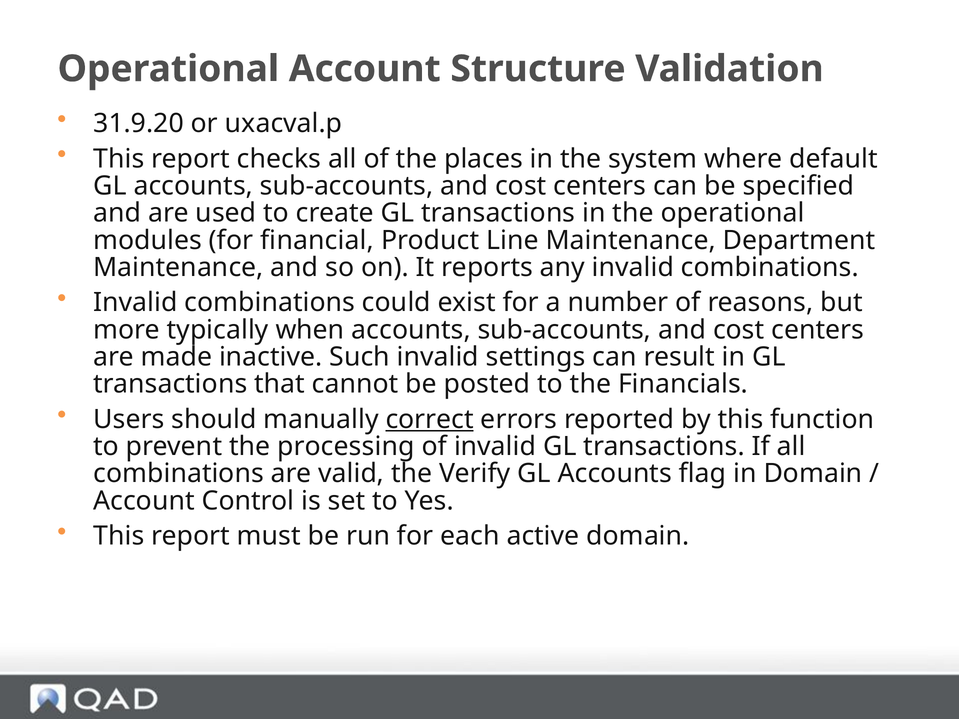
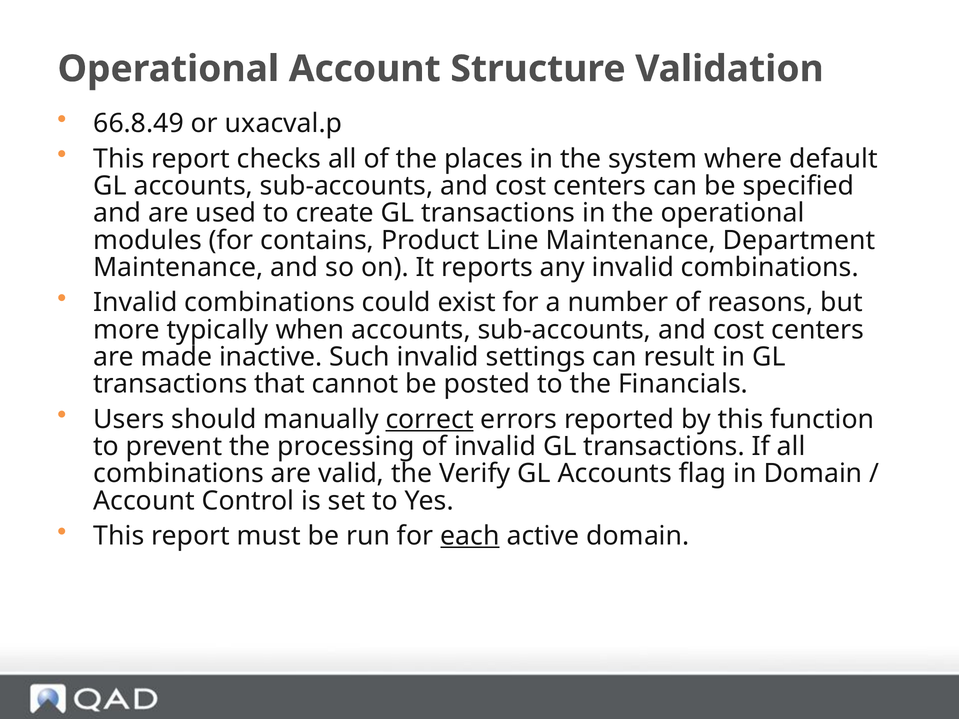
31.9.20: 31.9.20 -> 66.8.49 (139, 124)
financial: financial -> contains (317, 240)
each underline: none -> present (470, 536)
